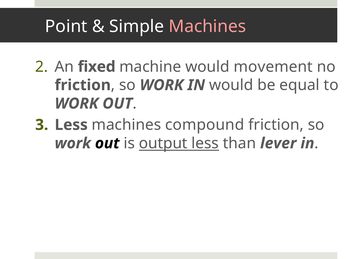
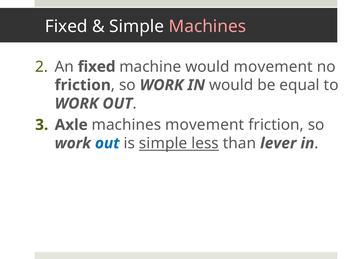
Point: Point -> Fixed (66, 26)
Less: Less -> Axle (71, 125)
machines compound: compound -> movement (205, 125)
out colour: black -> blue (107, 144)
is output: output -> simple (163, 144)
